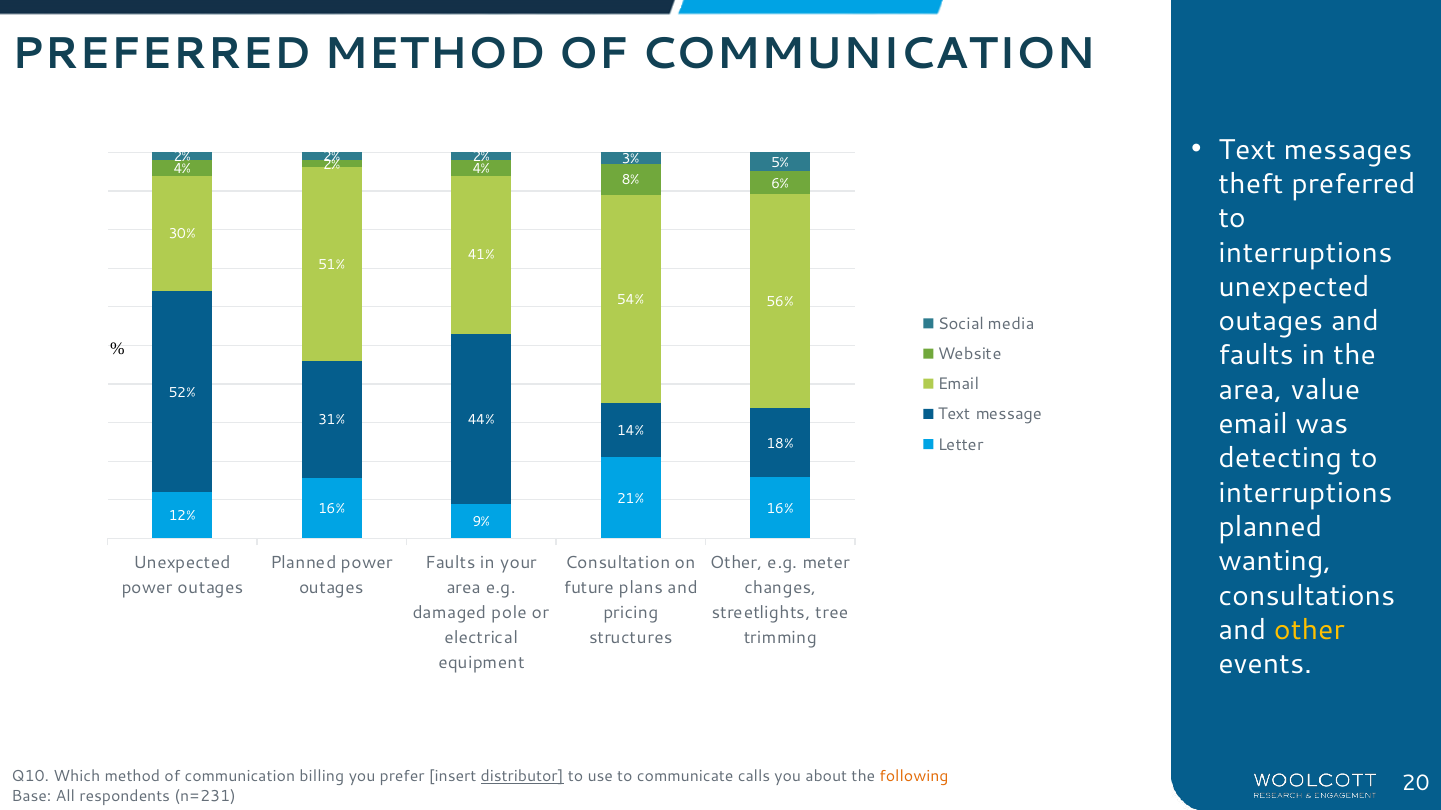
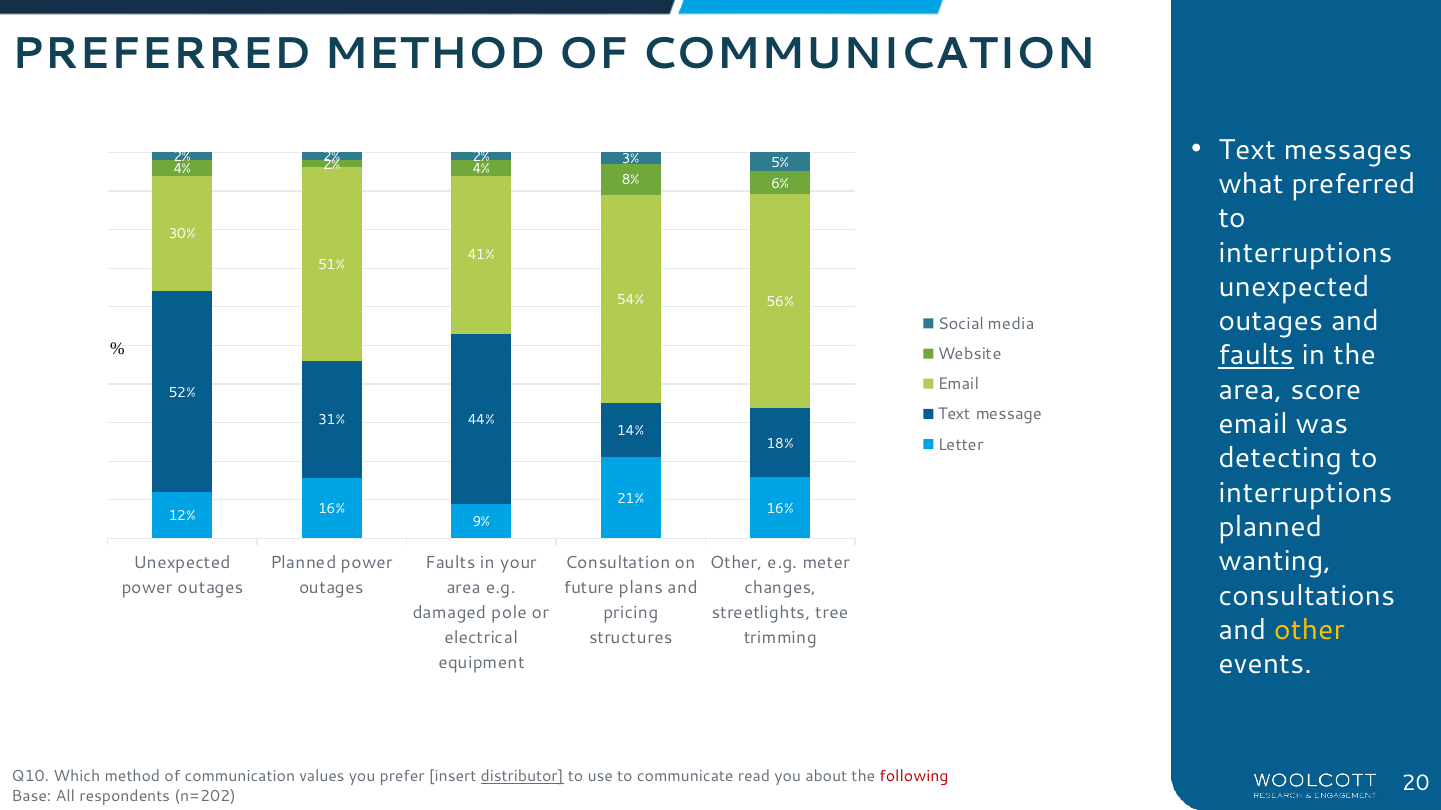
theft: theft -> what (1251, 184)
faults underline: none -> present (1256, 356)
value: value -> score (1326, 390)
billing: billing -> values (322, 777)
calls: calls -> read (754, 777)
following colour: orange -> red (914, 777)
n=231: n=231 -> n=202 (205, 796)
